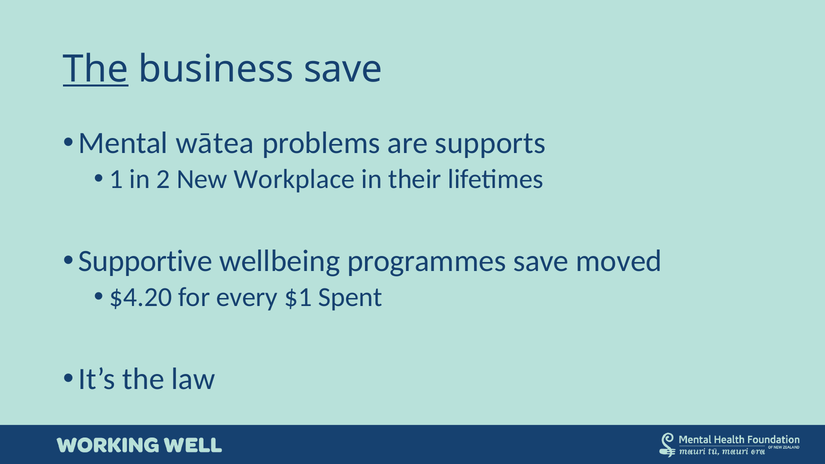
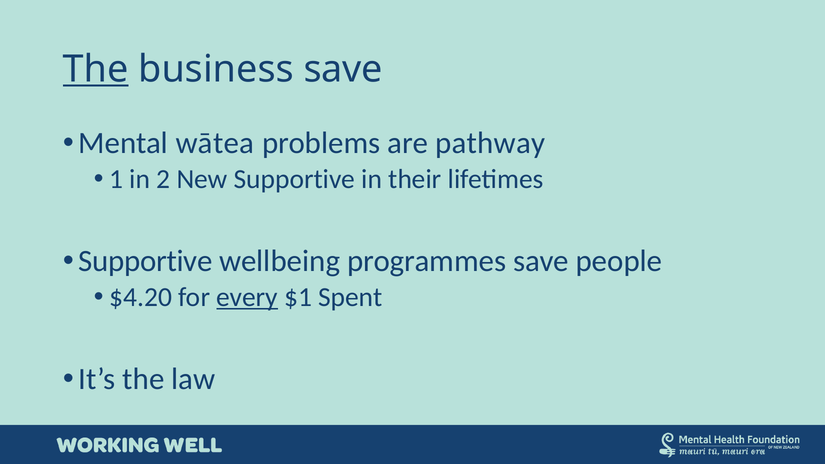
supports: supports -> pathway (490, 143)
New Workplace: Workplace -> Supportive (294, 179)
moved: moved -> people (619, 261)
every underline: none -> present (247, 297)
